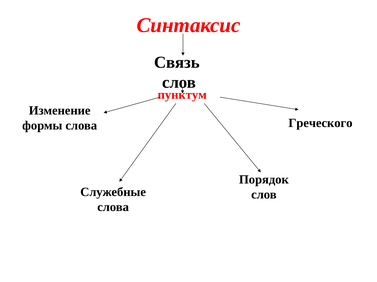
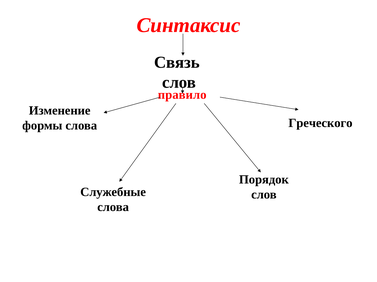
пунктум: пунктум -> правило (182, 95)
